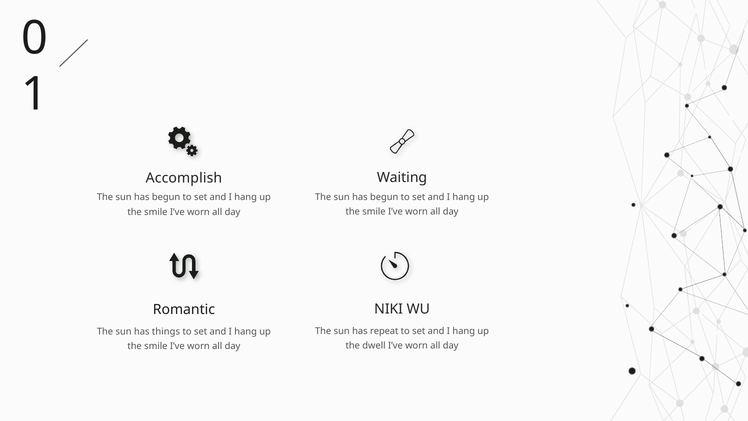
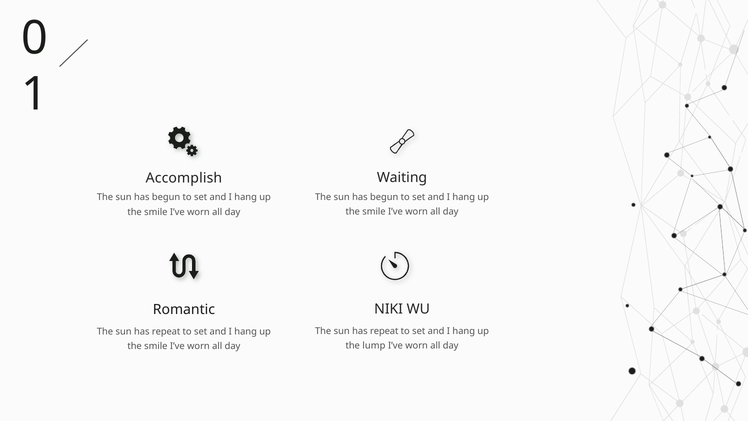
things: things -> repeat (166, 332)
dwell: dwell -> lump (374, 346)
